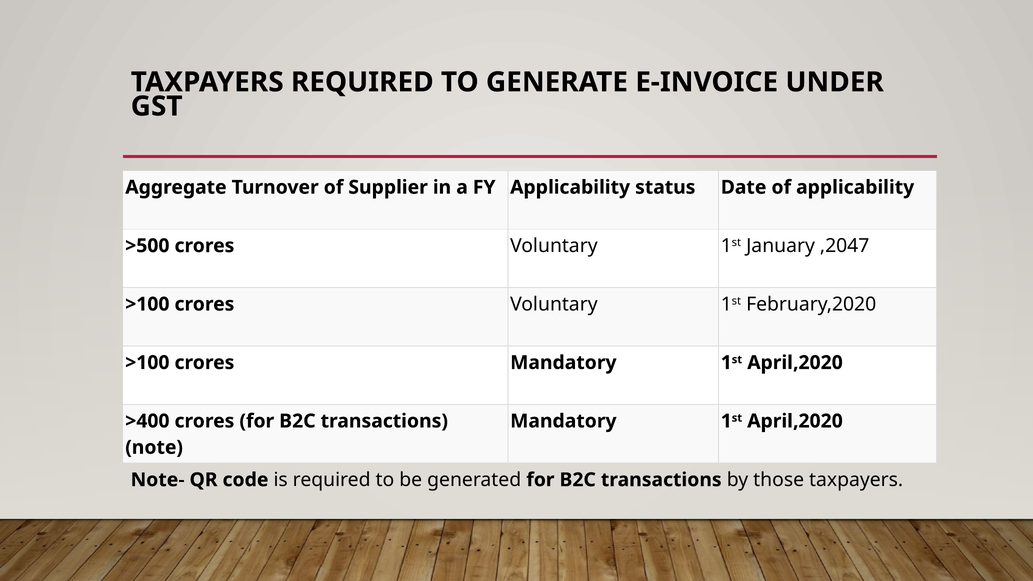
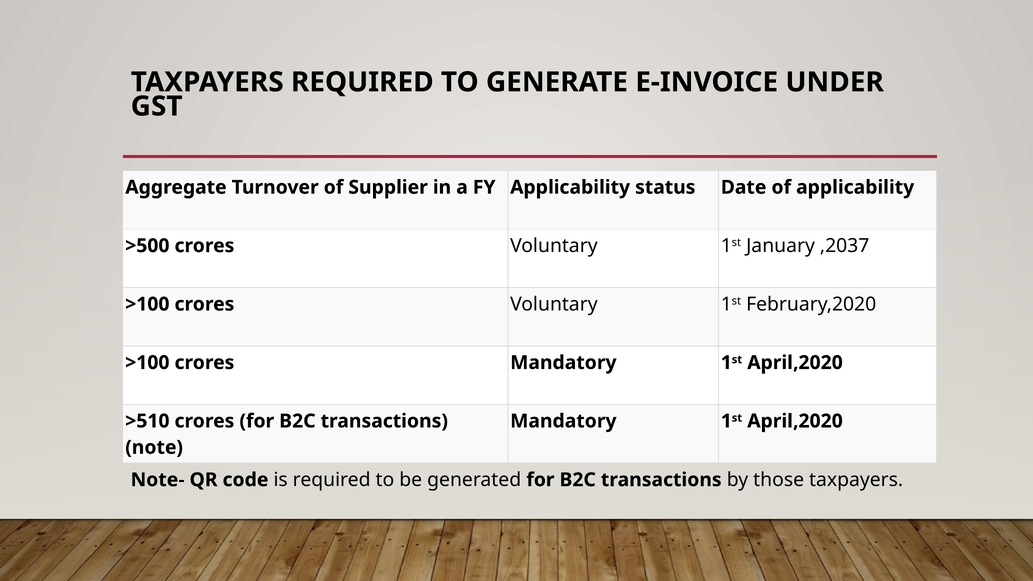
,2047: ,2047 -> ,2037 (845, 246)
>400: >400 -> >510 (147, 421)
